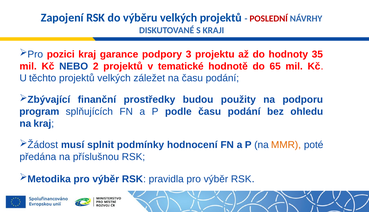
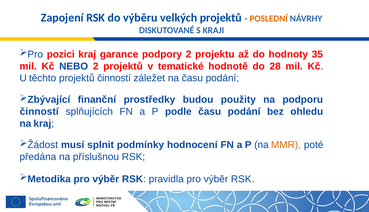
POSLEDNÍ colour: red -> orange (269, 19)
podpory 3: 3 -> 2 (189, 54)
65: 65 -> 28 (275, 66)
projektů velkých: velkých -> činností (114, 78)
program: program -> činností (39, 112)
